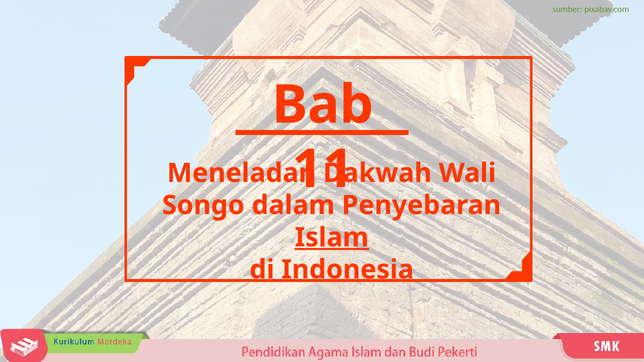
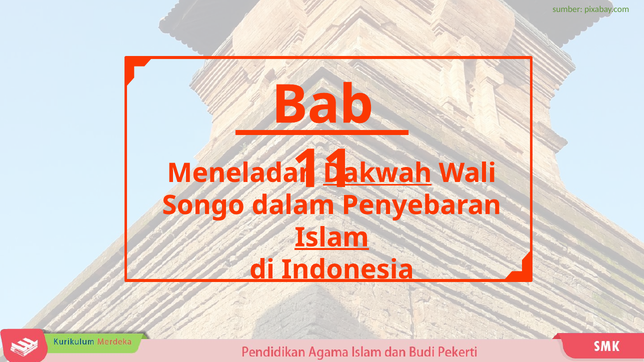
Dakwah underline: none -> present (377, 173)
